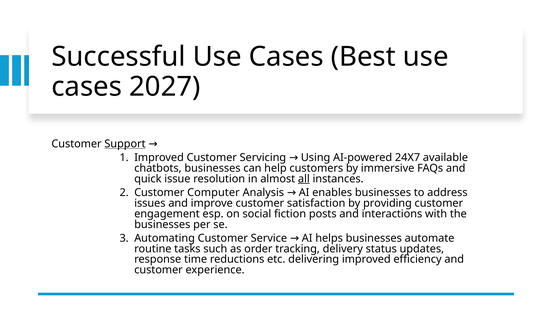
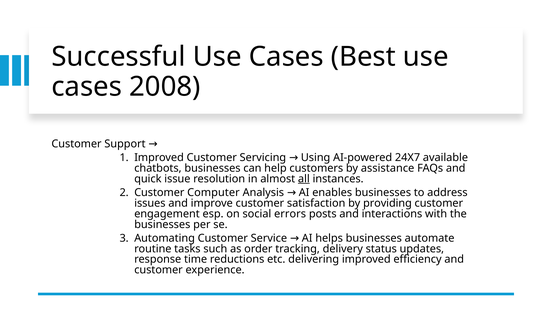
2027: 2027 -> 2008 (165, 87)
Support underline: present -> none (125, 144)
immersive: immersive -> assistance (388, 168)
fiction: fiction -> errors (290, 213)
